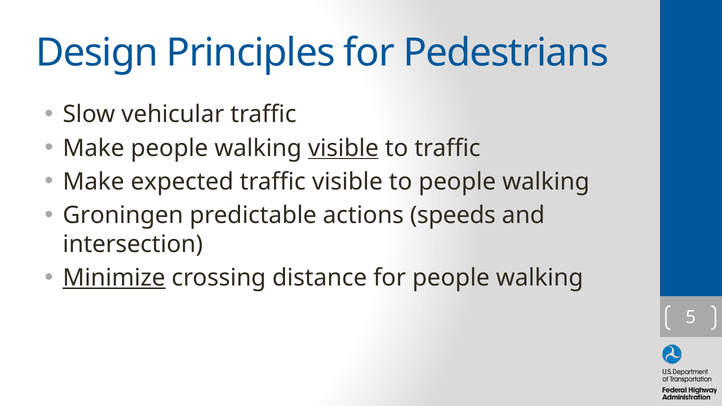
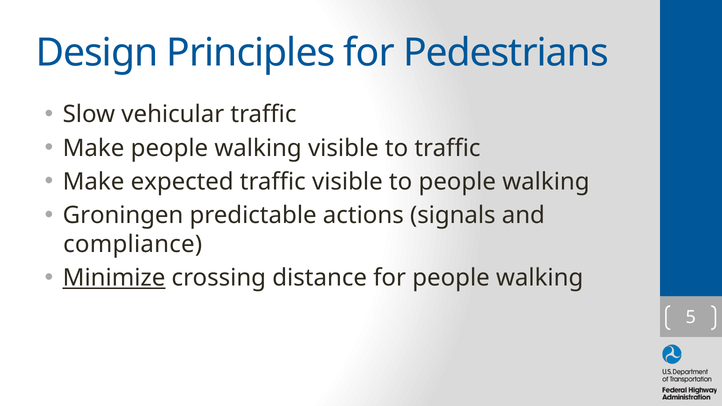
visible underline: present -> none (343, 148)
speeds: speeds -> signals (453, 216)
intersection: intersection -> compliance (133, 244)
